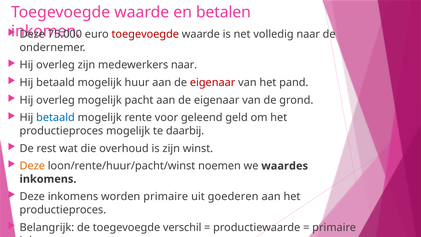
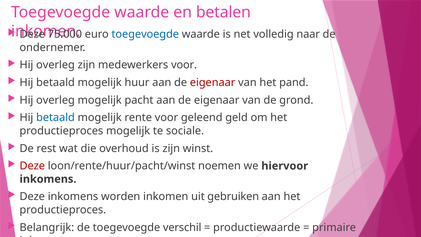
toegevoegde colour: red -> blue (145, 34)
medewerkers naar: naar -> voor (184, 65)
daarbij: daarbij -> sociale (185, 131)
Deze colour: orange -> red (32, 166)
waardes: waardes -> hiervoor (285, 166)
worden primaire: primaire -> inkomen (166, 197)
goederen: goederen -> gebruiken (233, 197)
